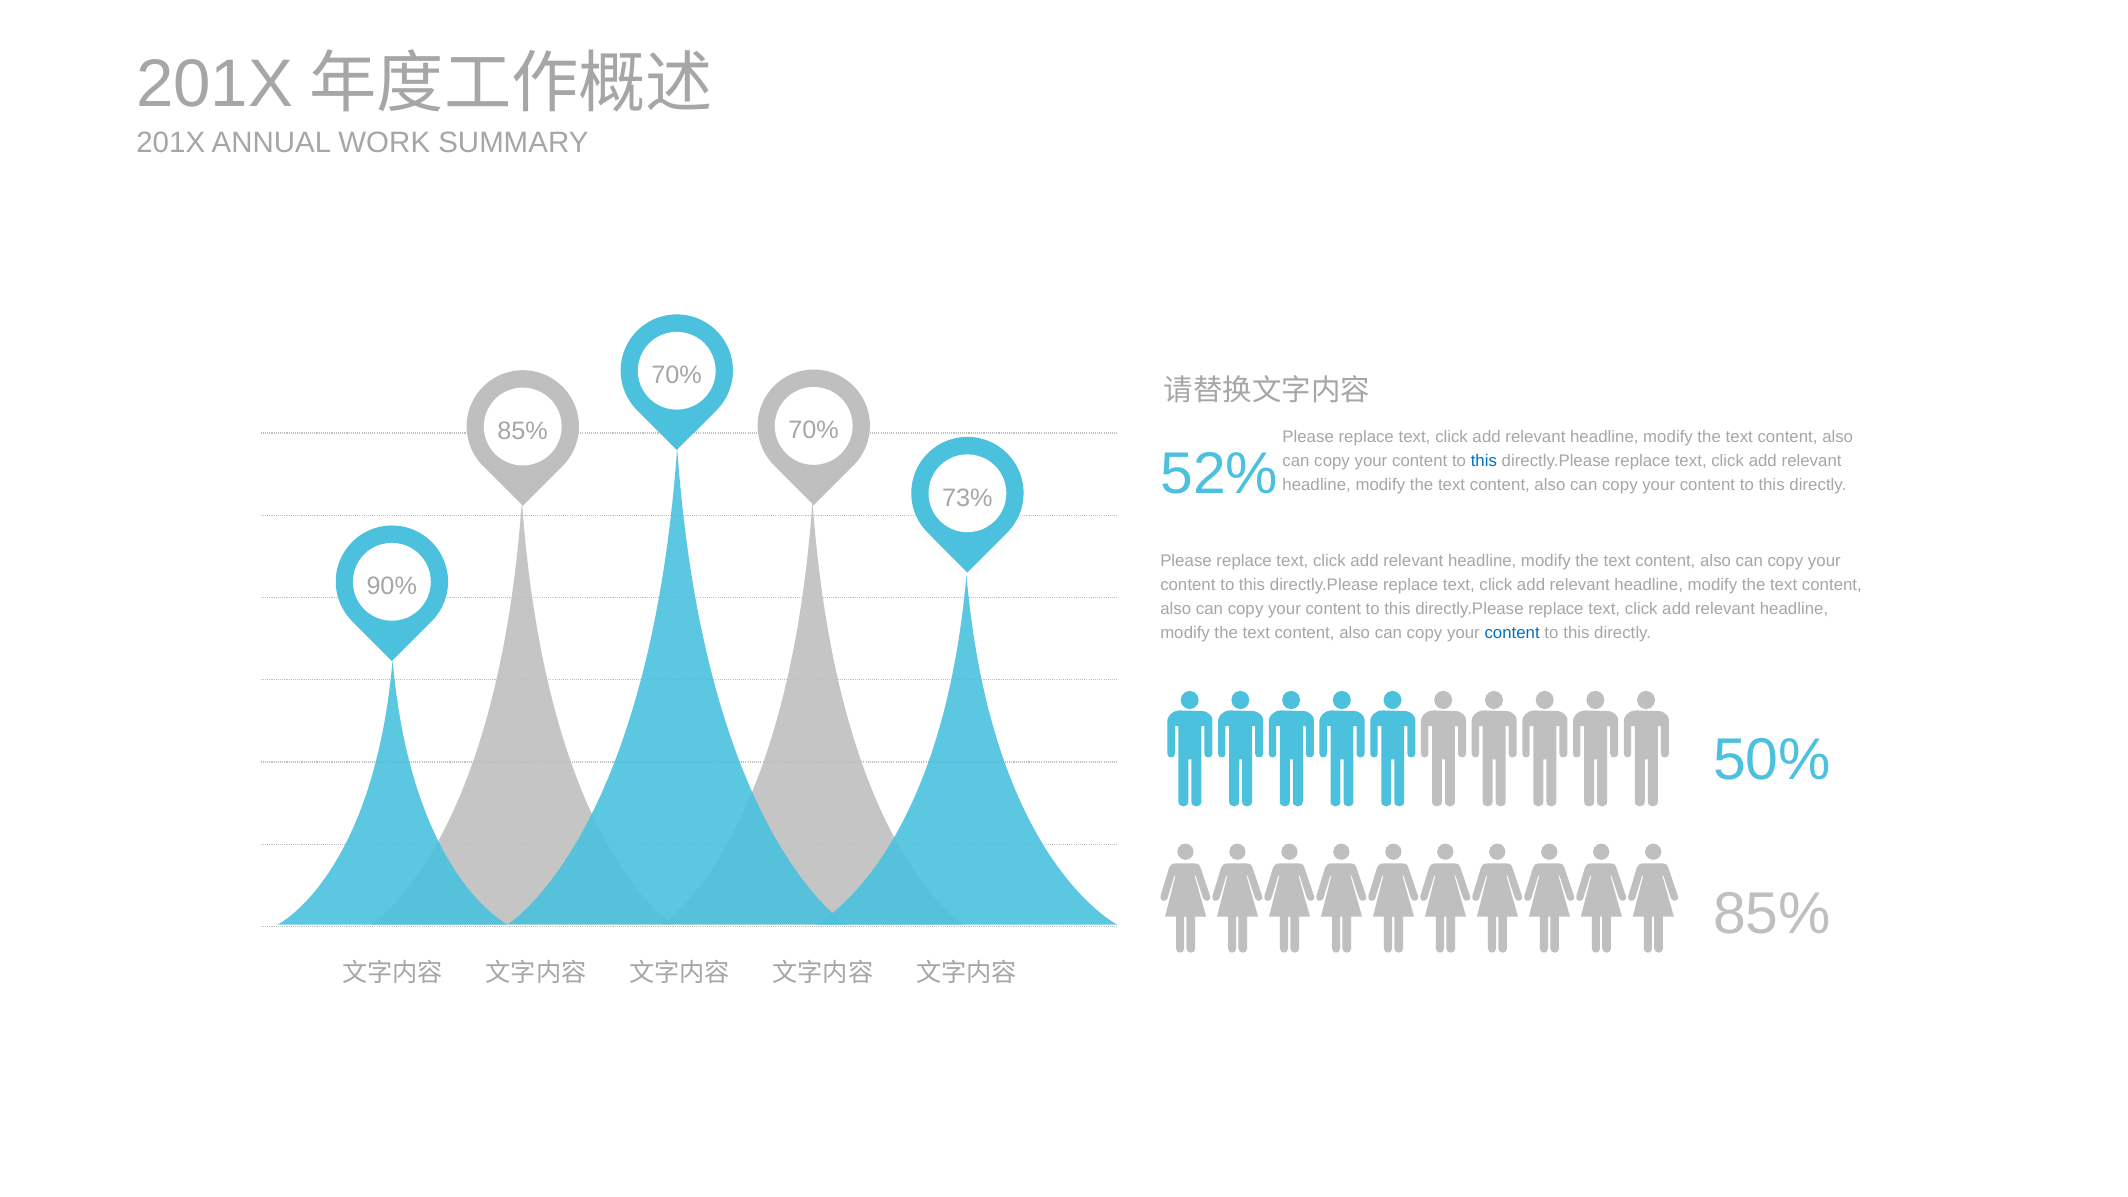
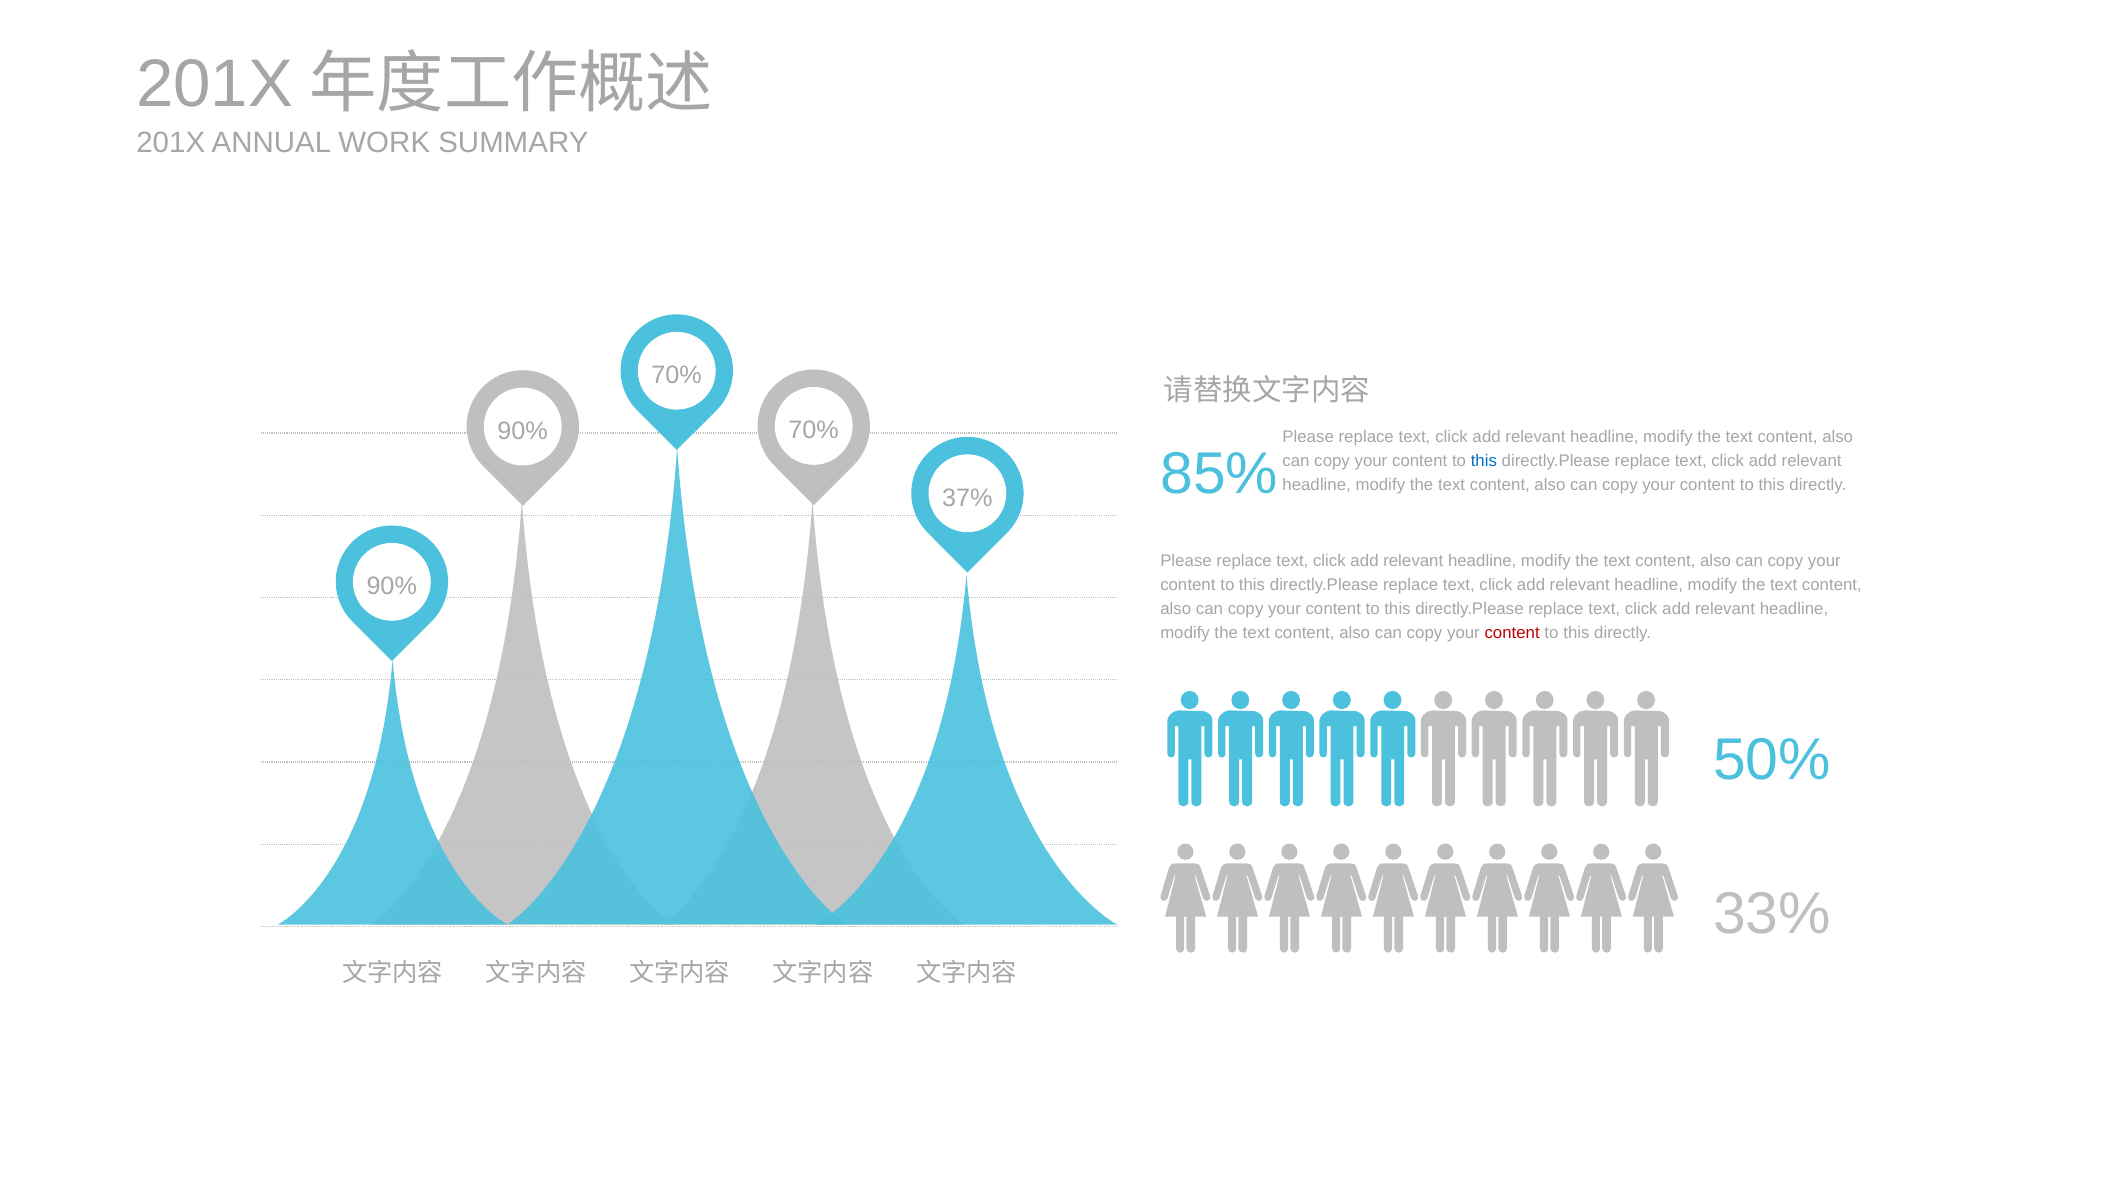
85%: 85% -> 90% (523, 431)
52%: 52% -> 85% (1219, 474)
73%: 73% -> 37% (967, 498)
content colour: blue -> red (1512, 633)
85%: 85% -> 33% (1772, 914)
